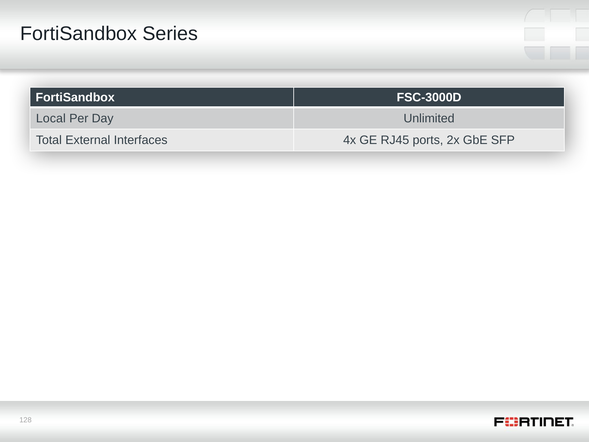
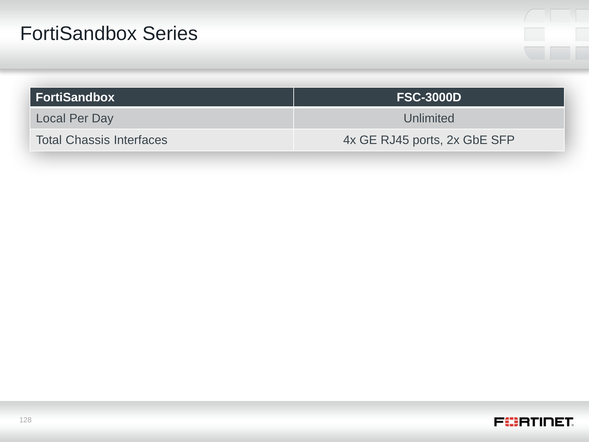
External: External -> Chassis (88, 140)
